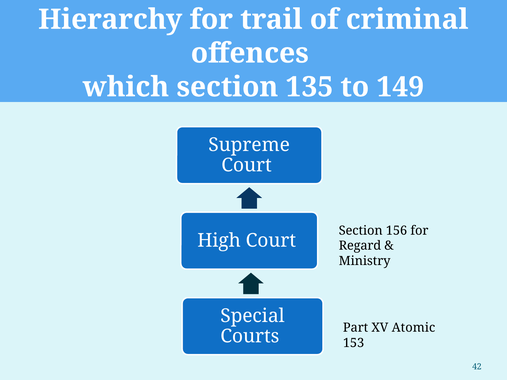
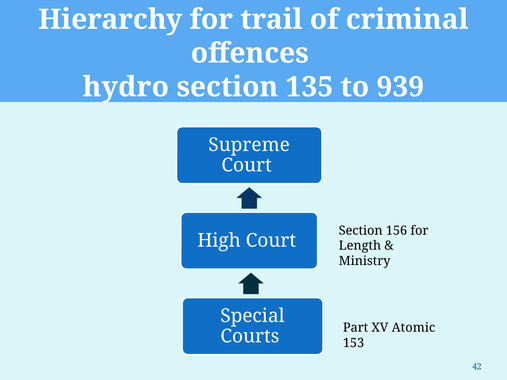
which: which -> hydro (126, 87)
149: 149 -> 939 (400, 87)
Regard: Regard -> Length (360, 246)
